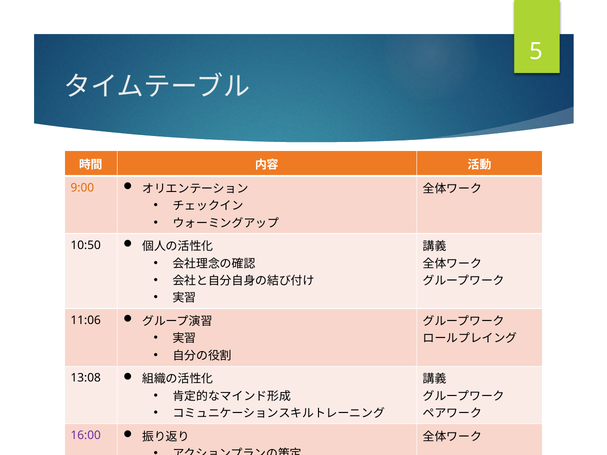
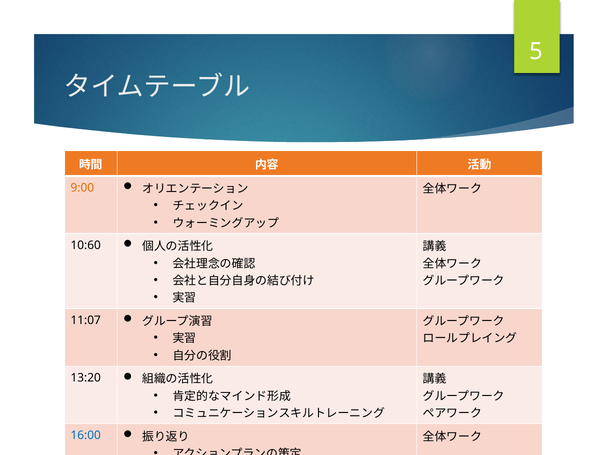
10:50: 10:50 -> 10:60 (86, 245)
11:06: 11:06 -> 11:07 (86, 320)
13:08: 13:08 -> 13:20 (86, 378)
16:00 colour: purple -> blue (86, 436)
